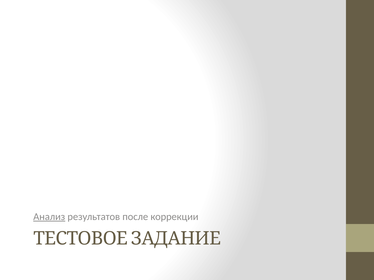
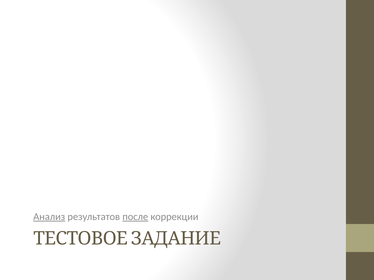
после underline: none -> present (135, 217)
